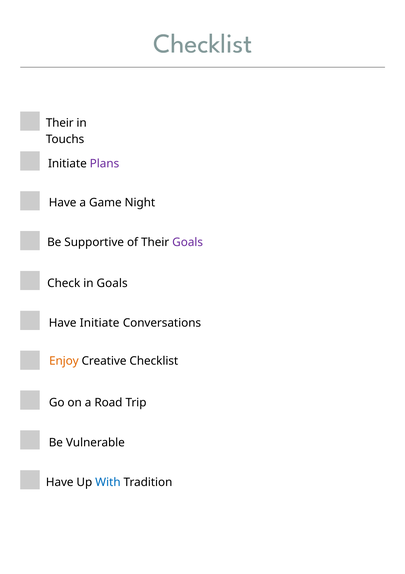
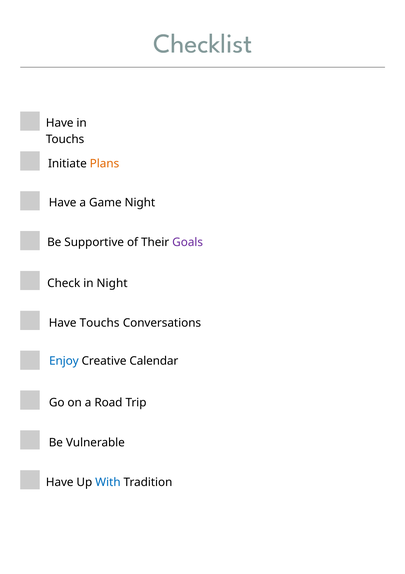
Their: Their -> Have (60, 123)
Plans colour: purple -> orange (104, 163)
in Goals: Goals -> Night (112, 283)
Have Initiate: Initiate -> Touchs (100, 323)
Enjoy colour: orange -> blue (64, 360)
Creative Checklist: Checklist -> Calendar (154, 360)
